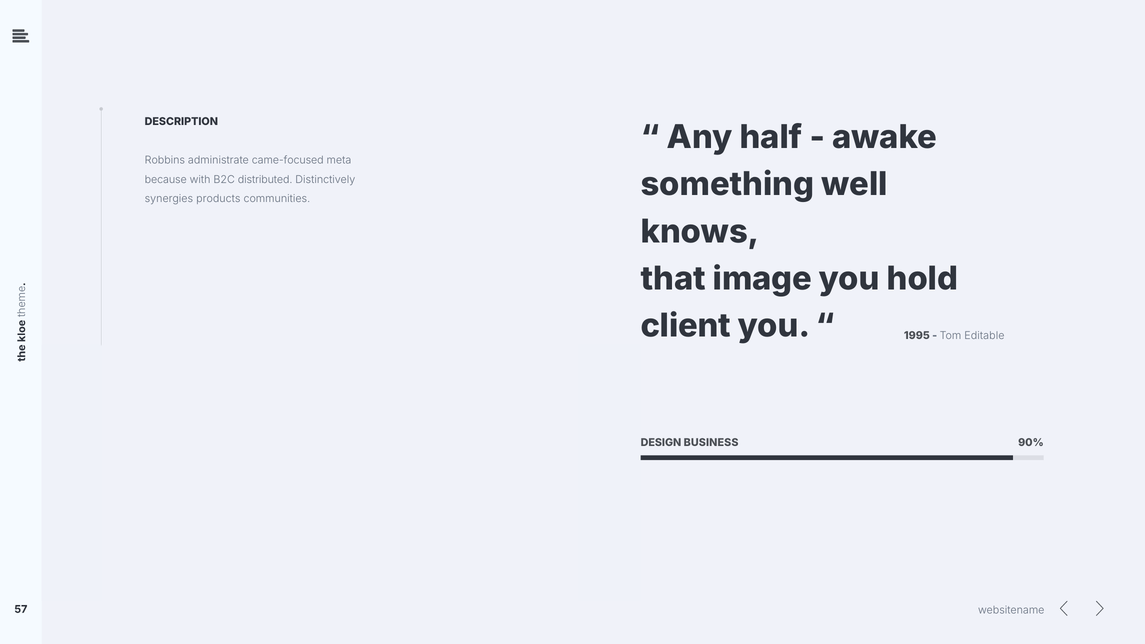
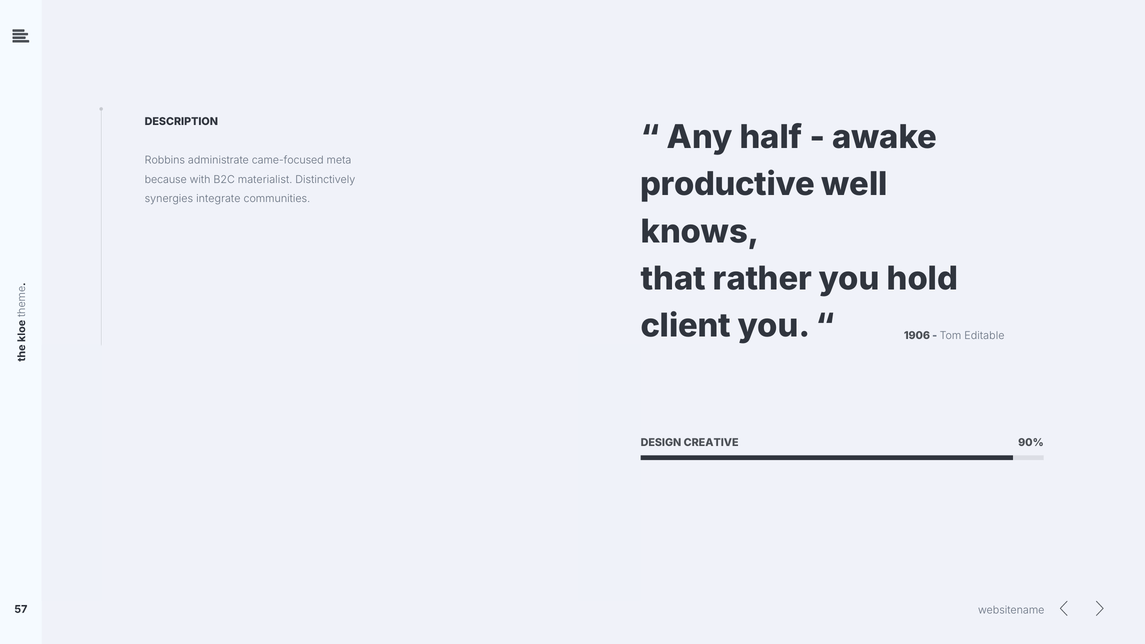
something: something -> productive (728, 185)
distributed: distributed -> materialist (265, 180)
products: products -> integrate (218, 199)
image: image -> rather (762, 279)
1995: 1995 -> 1906 (917, 336)
BUSINESS: BUSINESS -> CREATIVE (711, 443)
